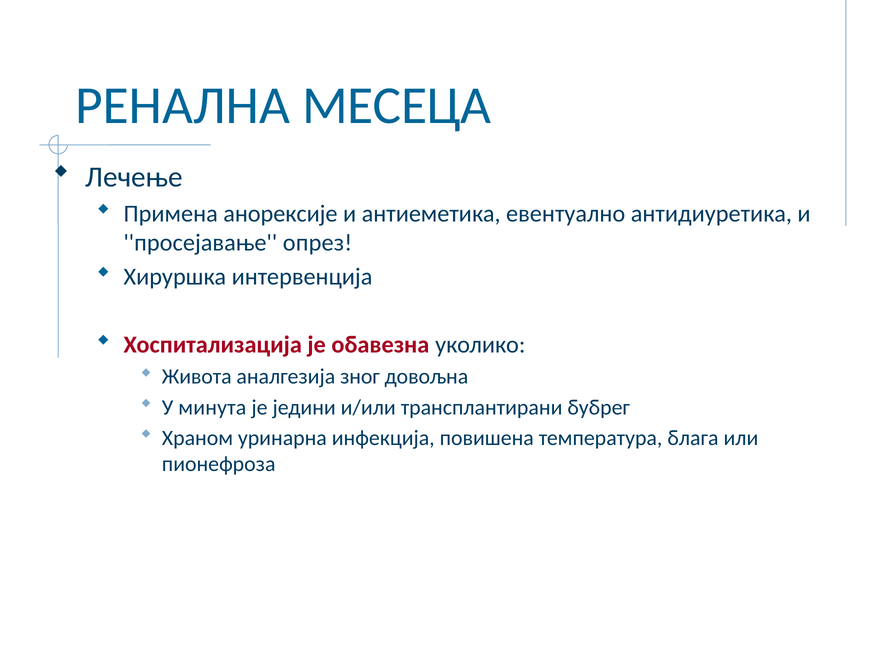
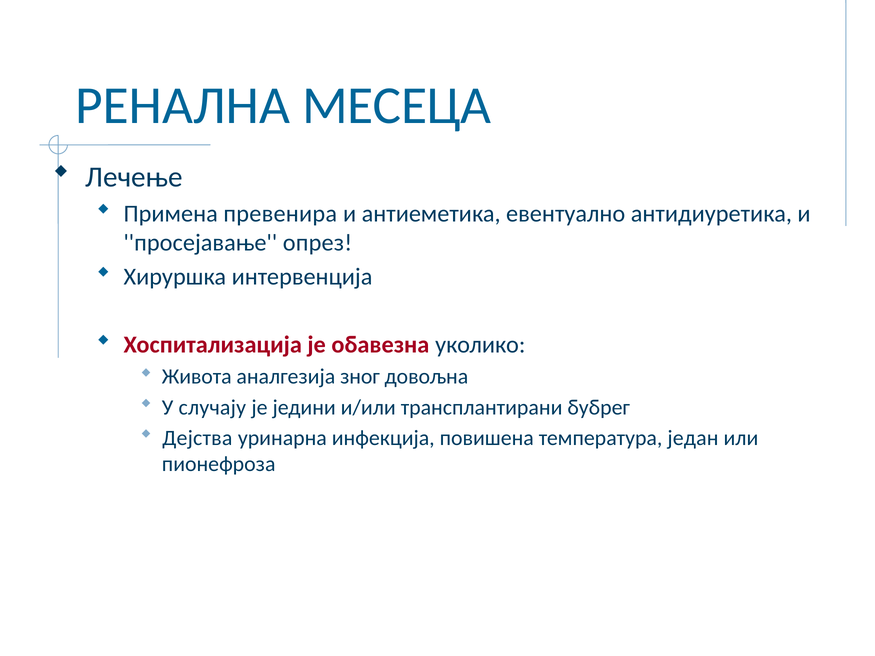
анорексије: анорексије -> превенира (280, 214)
минута: минута -> случају (212, 407)
Храном: Храном -> Дејства (197, 438)
блага: блага -> један (693, 438)
